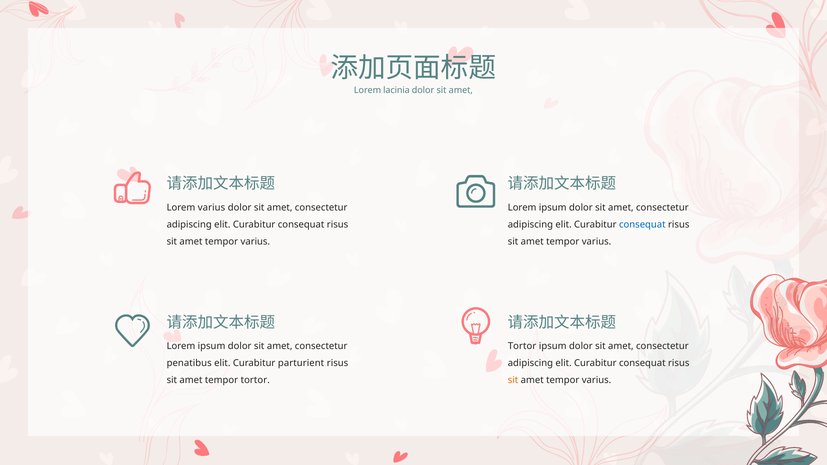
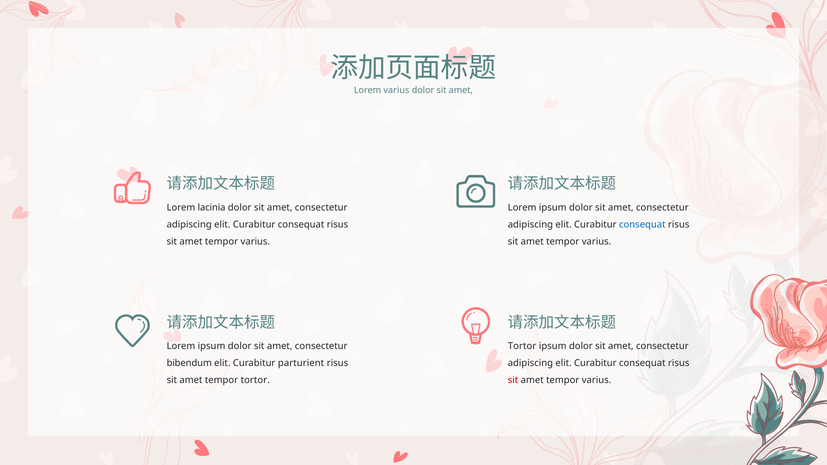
Lorem lacinia: lacinia -> varius (396, 90)
Lorem varius: varius -> lacinia (212, 208)
penatibus: penatibus -> bibendum (189, 363)
sit colour: orange -> red (513, 380)
